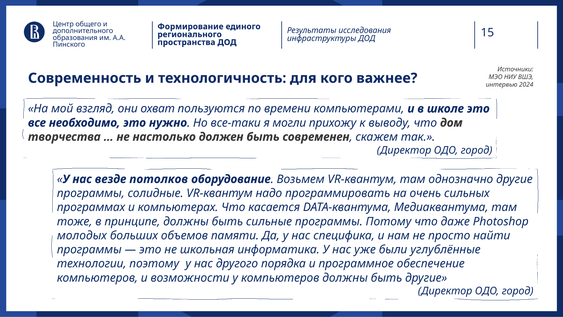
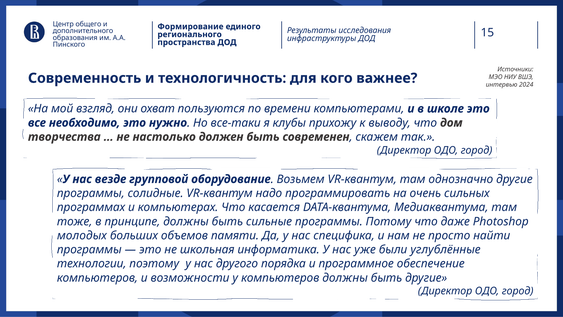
могли: могли -> клубы (289, 123)
потолков: потолков -> групповой (159, 179)
